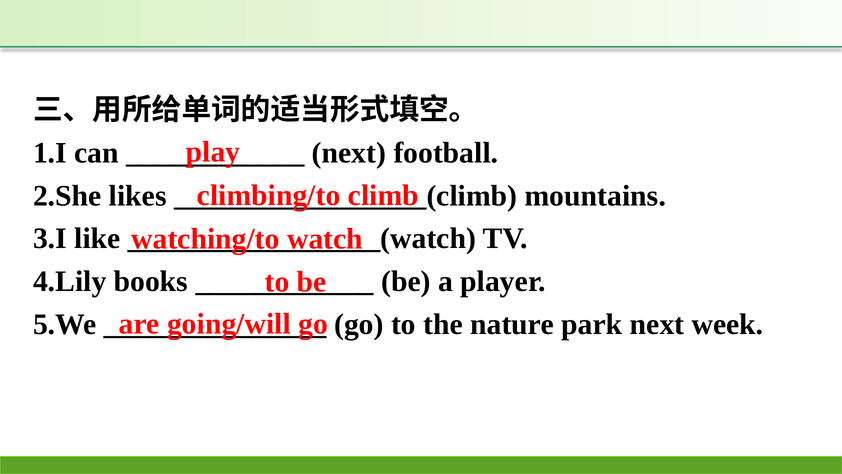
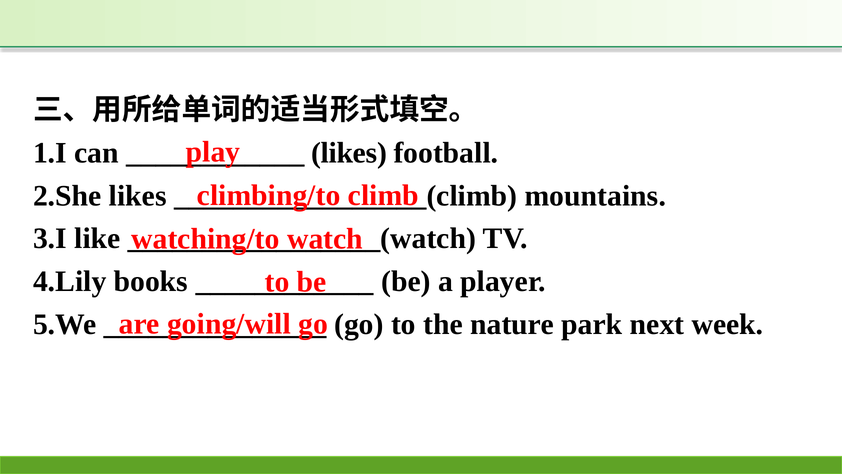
next: next -> likes (349, 153)
